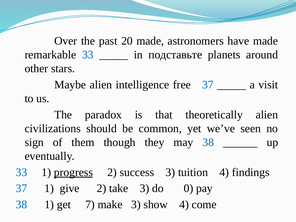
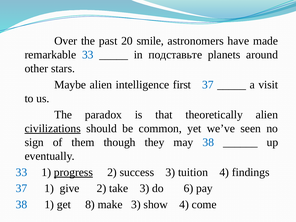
20 made: made -> smile (150, 41)
free: free -> first (182, 85)
civilizations underline: none -> present (53, 128)
0: 0 -> 6 (189, 188)
7: 7 -> 8 (90, 204)
